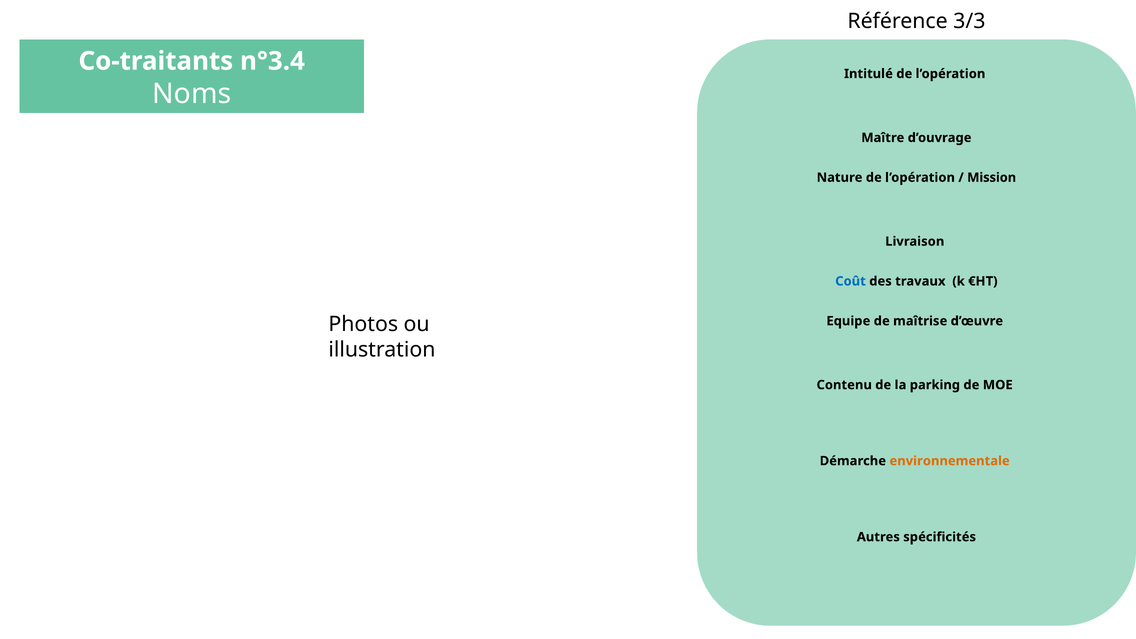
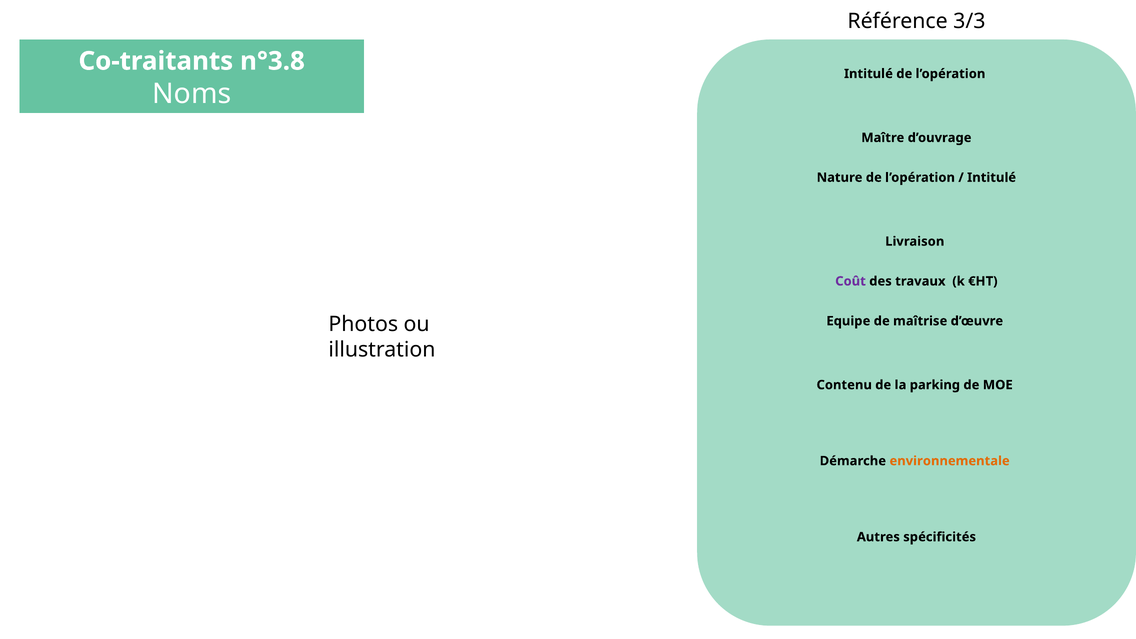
n°3.4: n°3.4 -> n°3.8 (272, 61)
Mission: Mission -> Intitulé (992, 178)
Coût colour: blue -> purple (850, 281)
